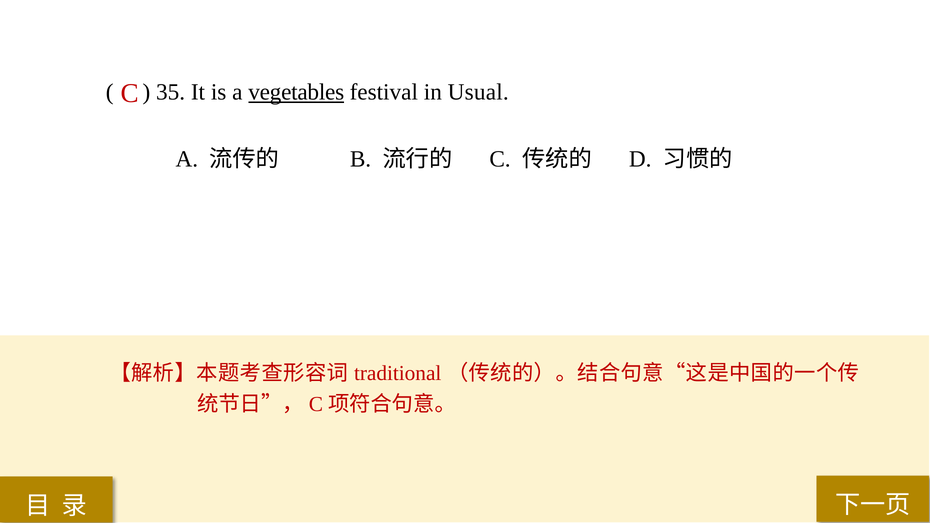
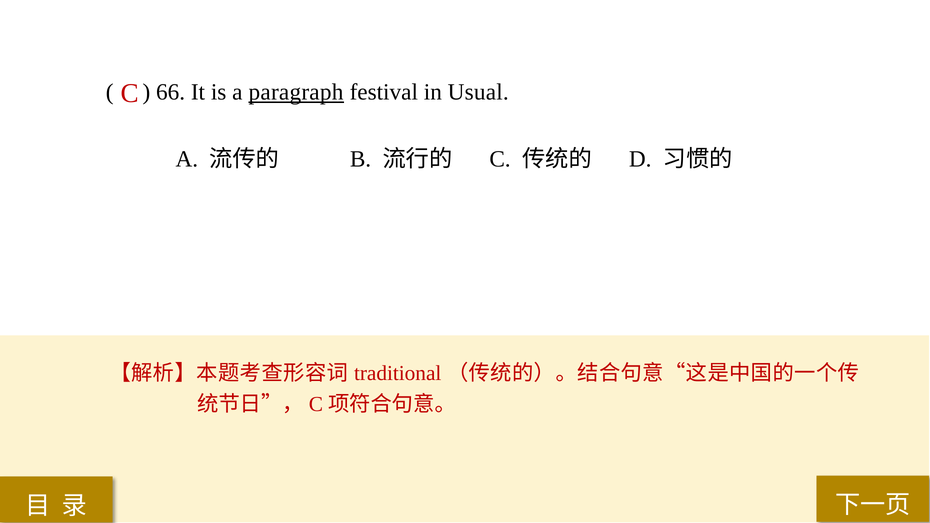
35: 35 -> 66 (171, 92)
vegetables: vegetables -> paragraph (296, 92)
